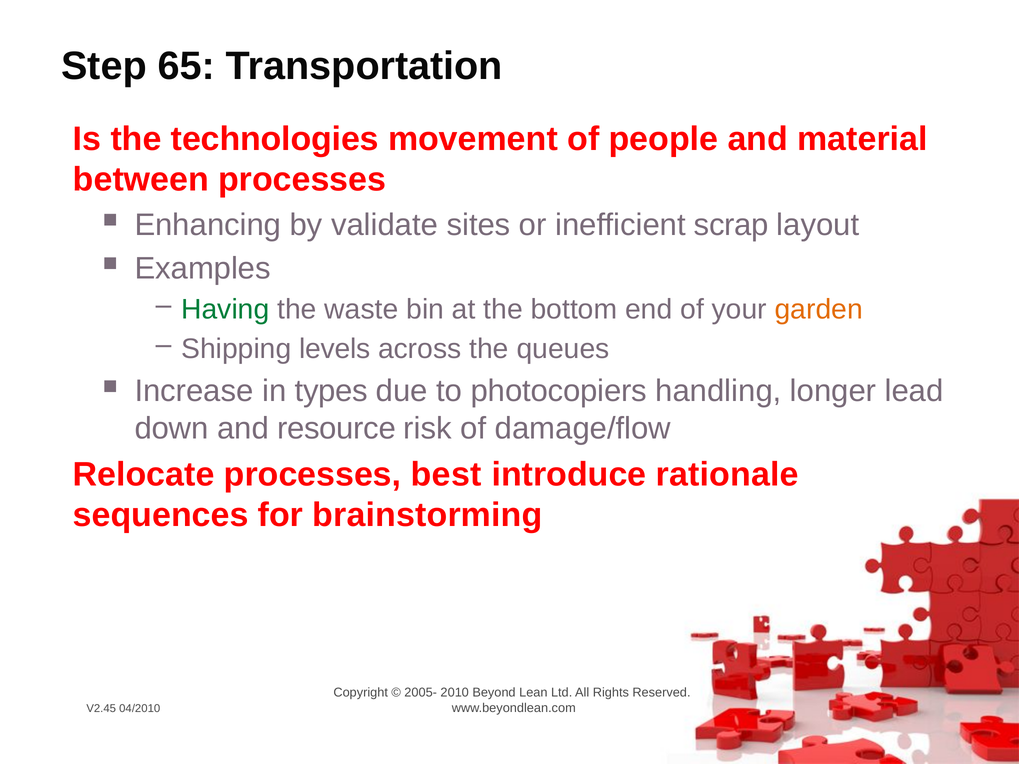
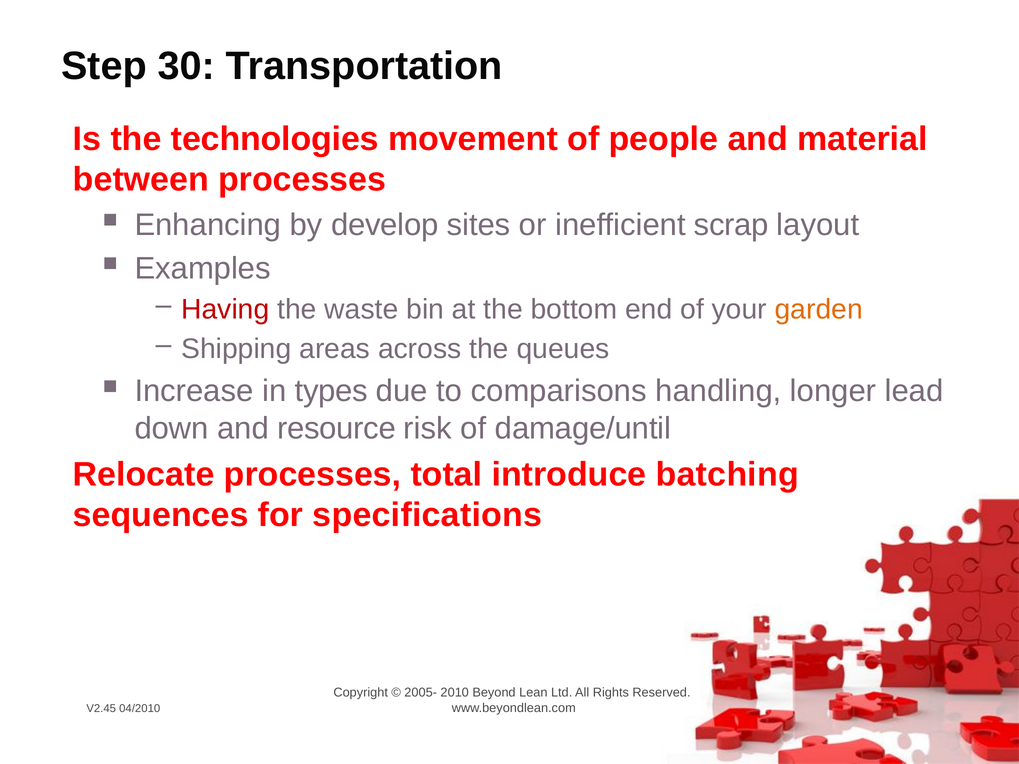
65: 65 -> 30 (186, 66)
validate: validate -> develop (385, 225)
Having colour: green -> red (225, 310)
levels: levels -> areas (335, 349)
photocopiers: photocopiers -> comparisons (559, 391)
damage/flow: damage/flow -> damage/until (583, 429)
best: best -> total (446, 475)
rationale: rationale -> batching (727, 475)
brainstorming: brainstorming -> specifications (427, 515)
